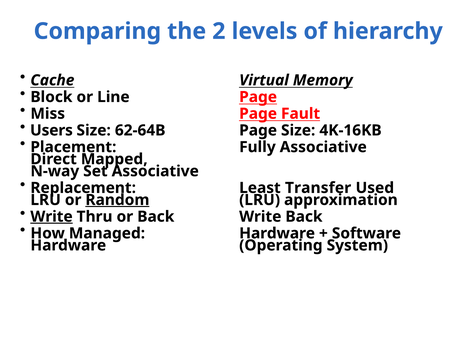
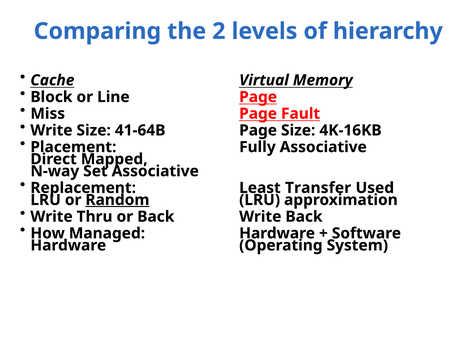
Users: Users -> Write (51, 130)
62-64B: 62-64B -> 41-64B (140, 130)
Write underline: present -> none (52, 217)
